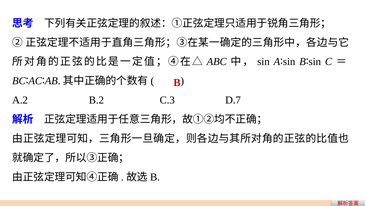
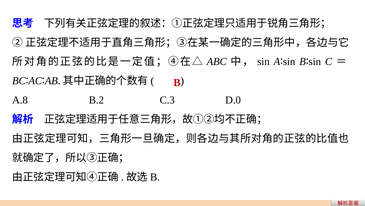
A.2: A.2 -> A.8 (20, 100)
D.7: D.7 -> D.0 (233, 100)
